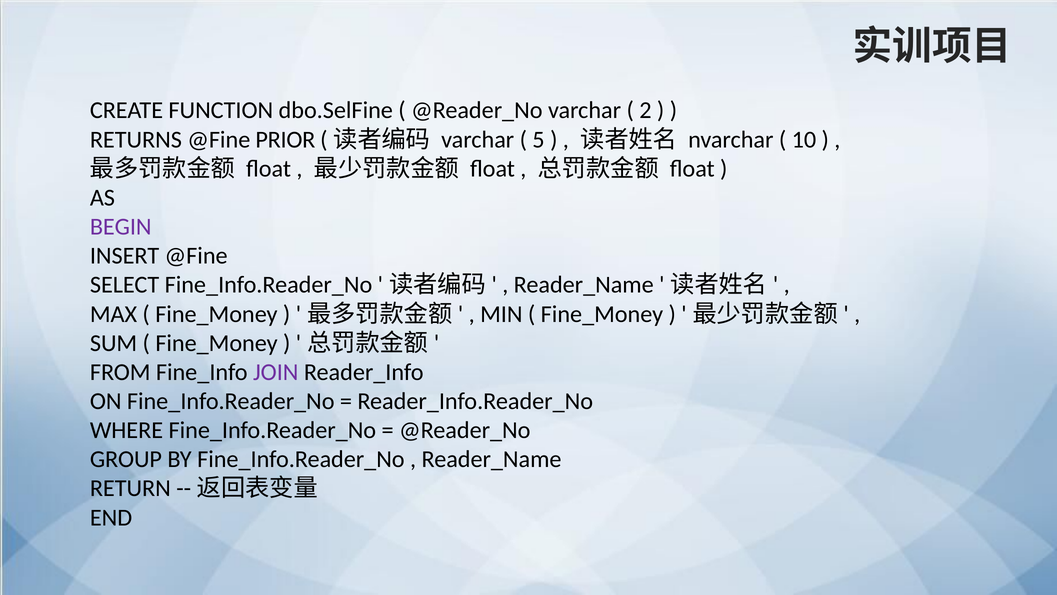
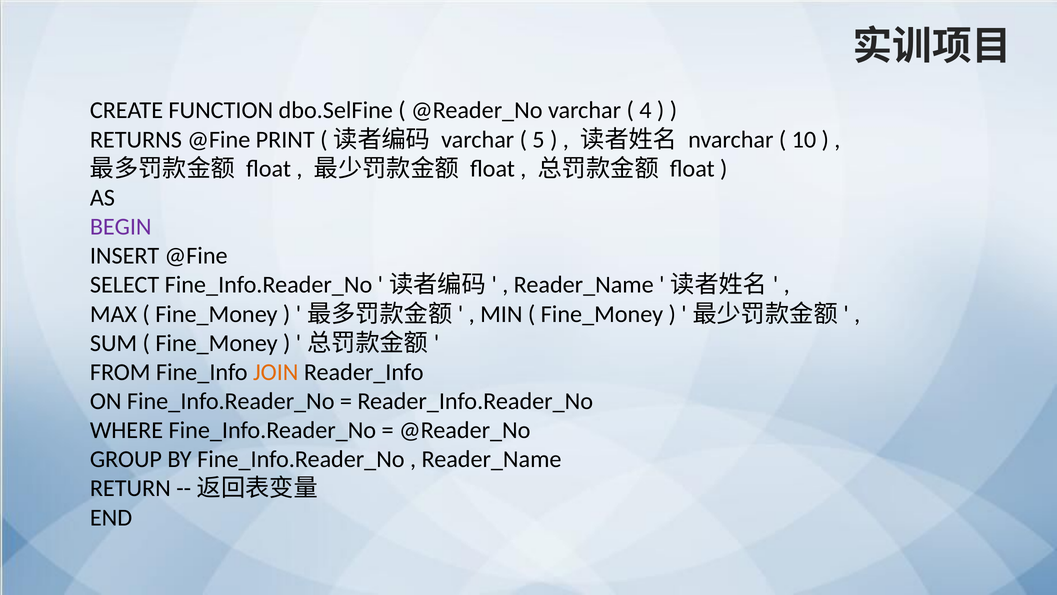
2: 2 -> 4 (645, 110)
PRIOR: PRIOR -> PRINT (285, 139)
JOIN colour: purple -> orange (276, 372)
